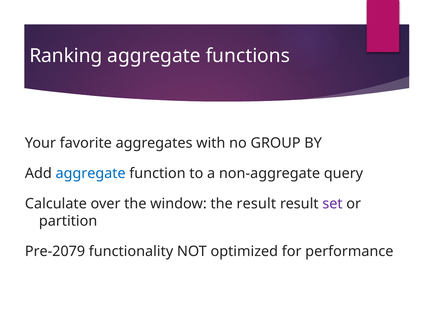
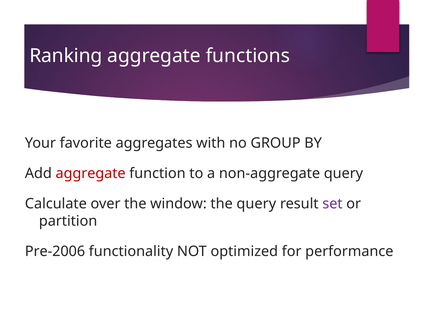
aggregate colour: blue -> red (91, 173)
the result: result -> query (256, 204)
Pre-2079: Pre-2079 -> Pre-2006 (55, 251)
